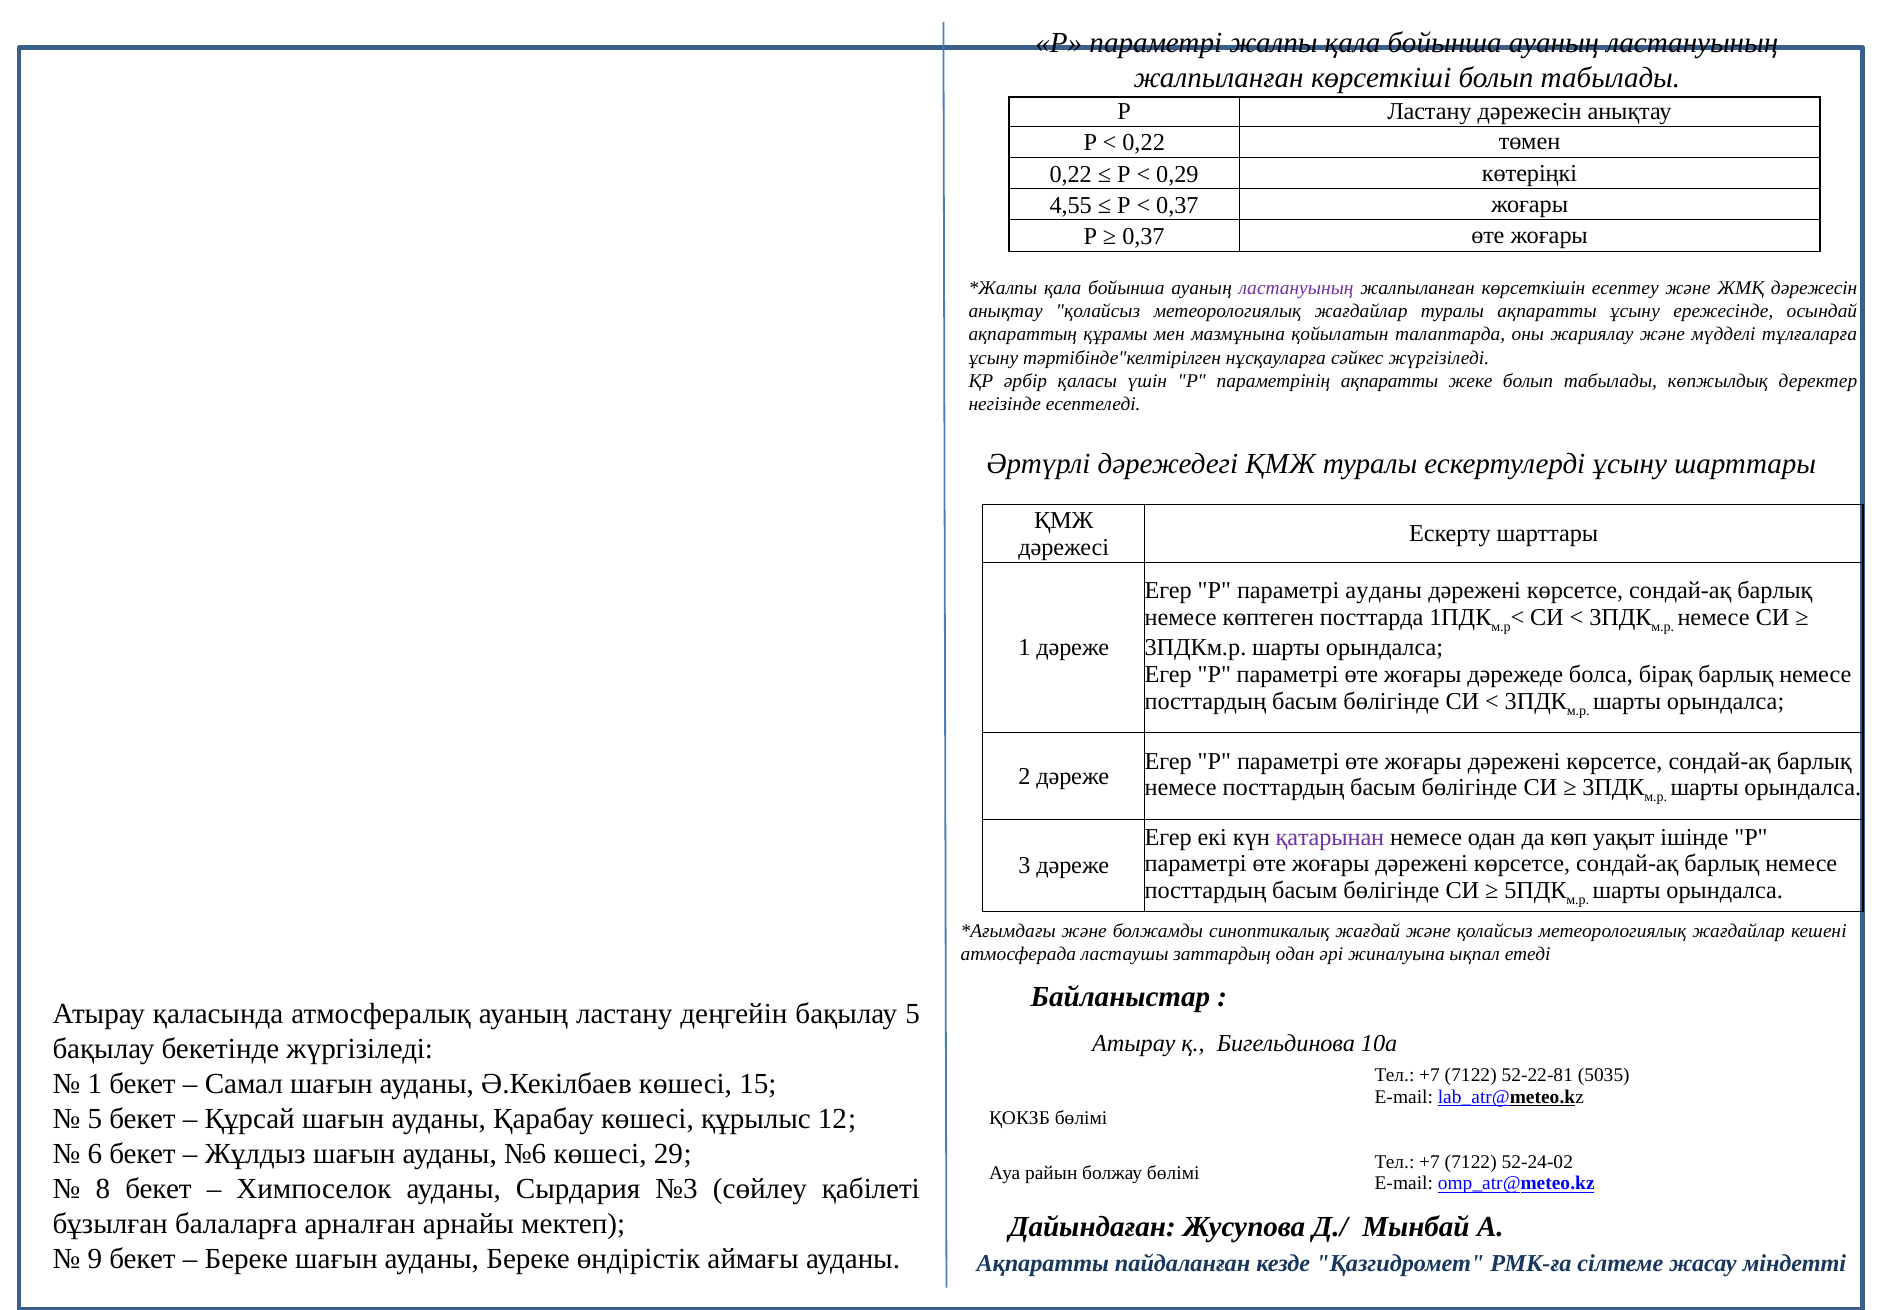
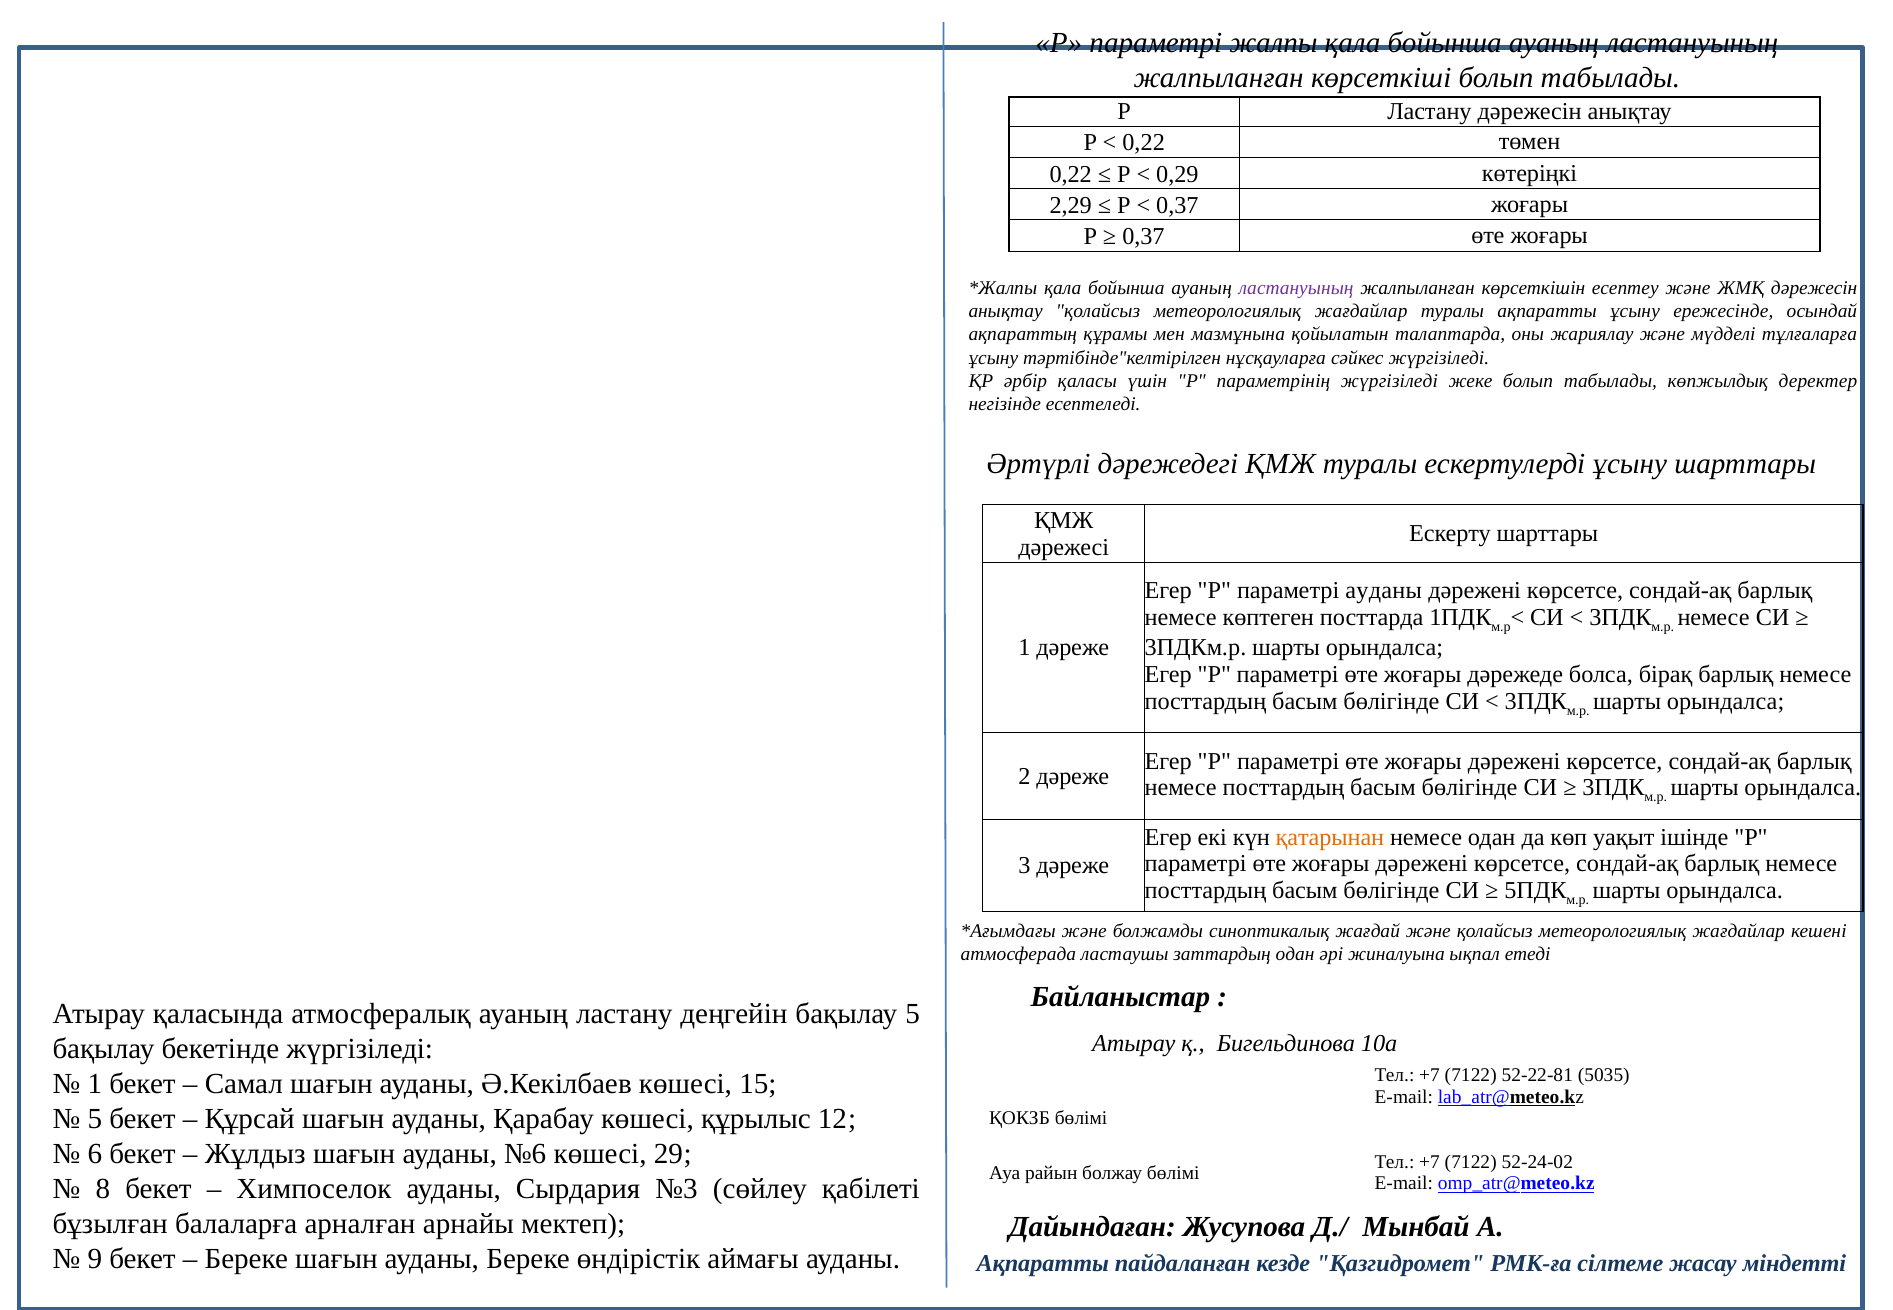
4,55: 4,55 -> 2,29 (1071, 205)
параметрінің ақпаратты: ақпаратты -> жүргізіледі (1389, 381)
қатарынан colour: purple -> orange (1330, 837)
